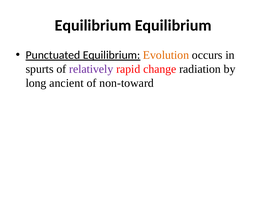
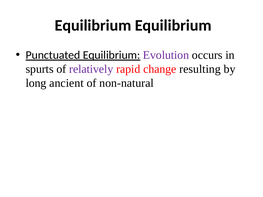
Evolution colour: orange -> purple (166, 55)
radiation: radiation -> resulting (200, 69)
non-toward: non-toward -> non-natural (127, 83)
